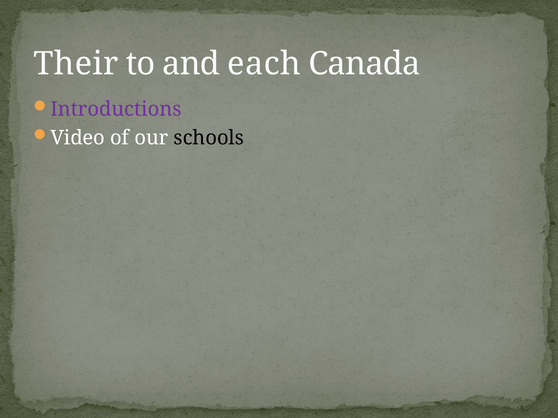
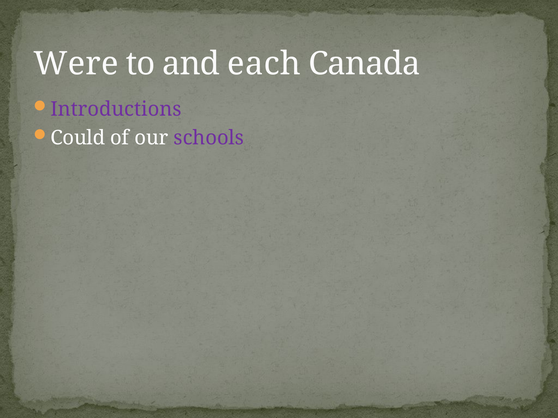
Their: Their -> Were (76, 64)
Video: Video -> Could (78, 138)
schools colour: black -> purple (209, 138)
